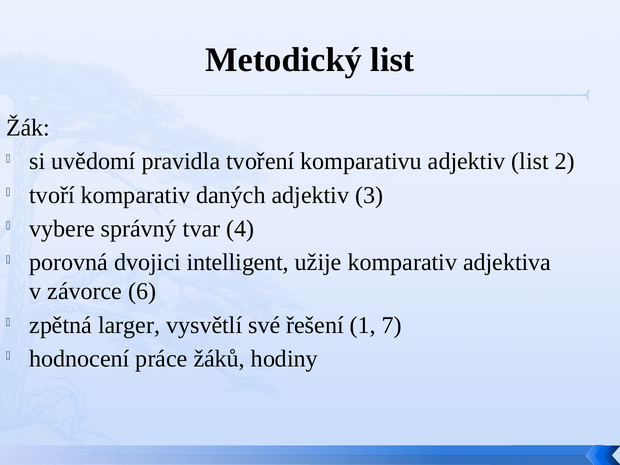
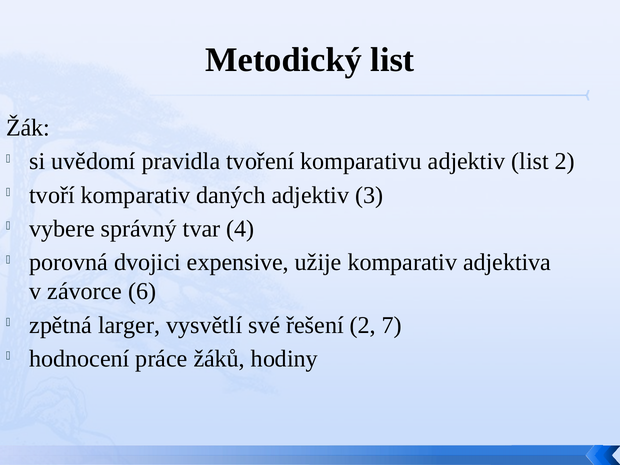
intelligent: intelligent -> expensive (238, 262)
řešení 1: 1 -> 2 (363, 325)
